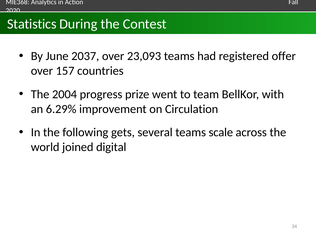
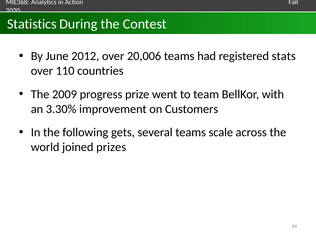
2037: 2037 -> 2012 (85, 56)
23,093: 23,093 -> 20,006 (144, 56)
offer: offer -> stats (284, 56)
157: 157 -> 110 (65, 71)
2004: 2004 -> 2009 (65, 94)
6.29%: 6.29% -> 3.30% (61, 109)
Circulation: Circulation -> Customers (192, 109)
digital: digital -> prizes (111, 147)
